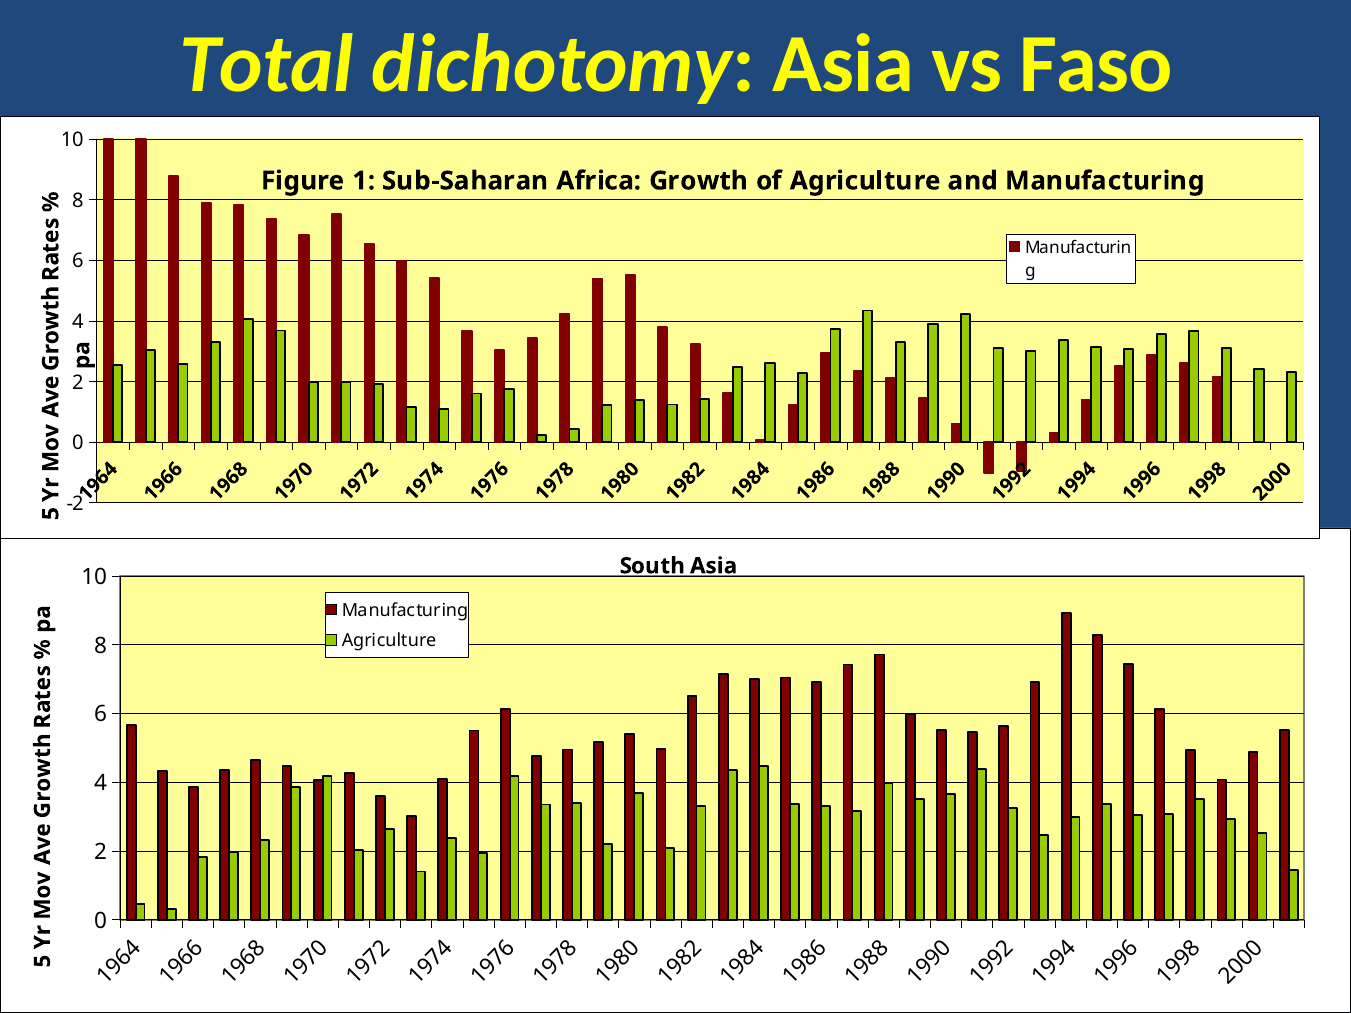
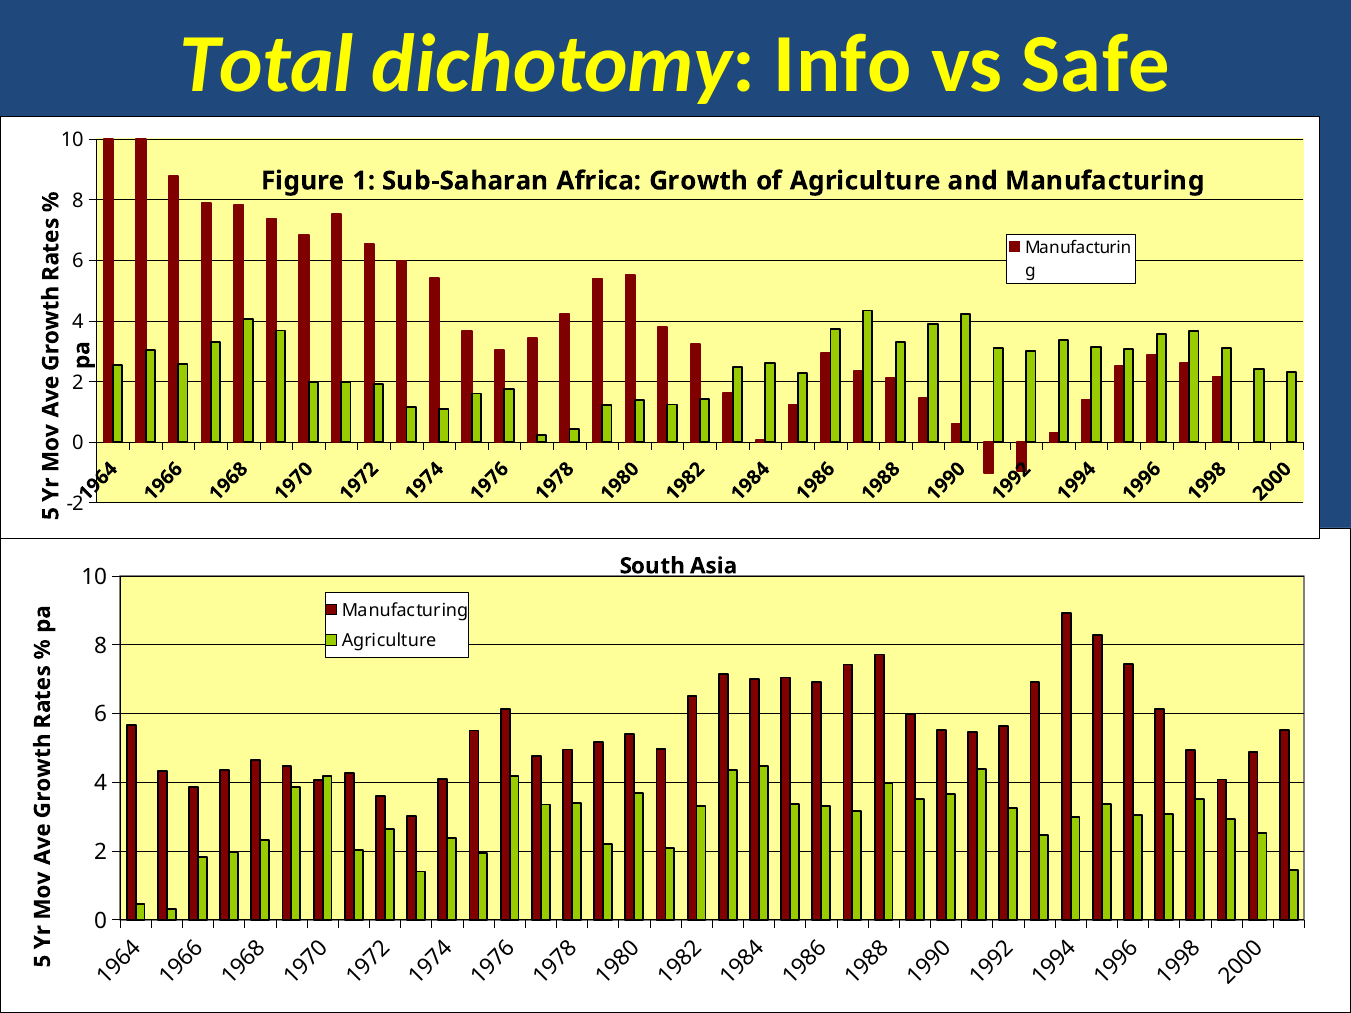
dichotomy Asia: Asia -> Info (843, 64)
Faso: Faso -> Safe (1096, 64)
